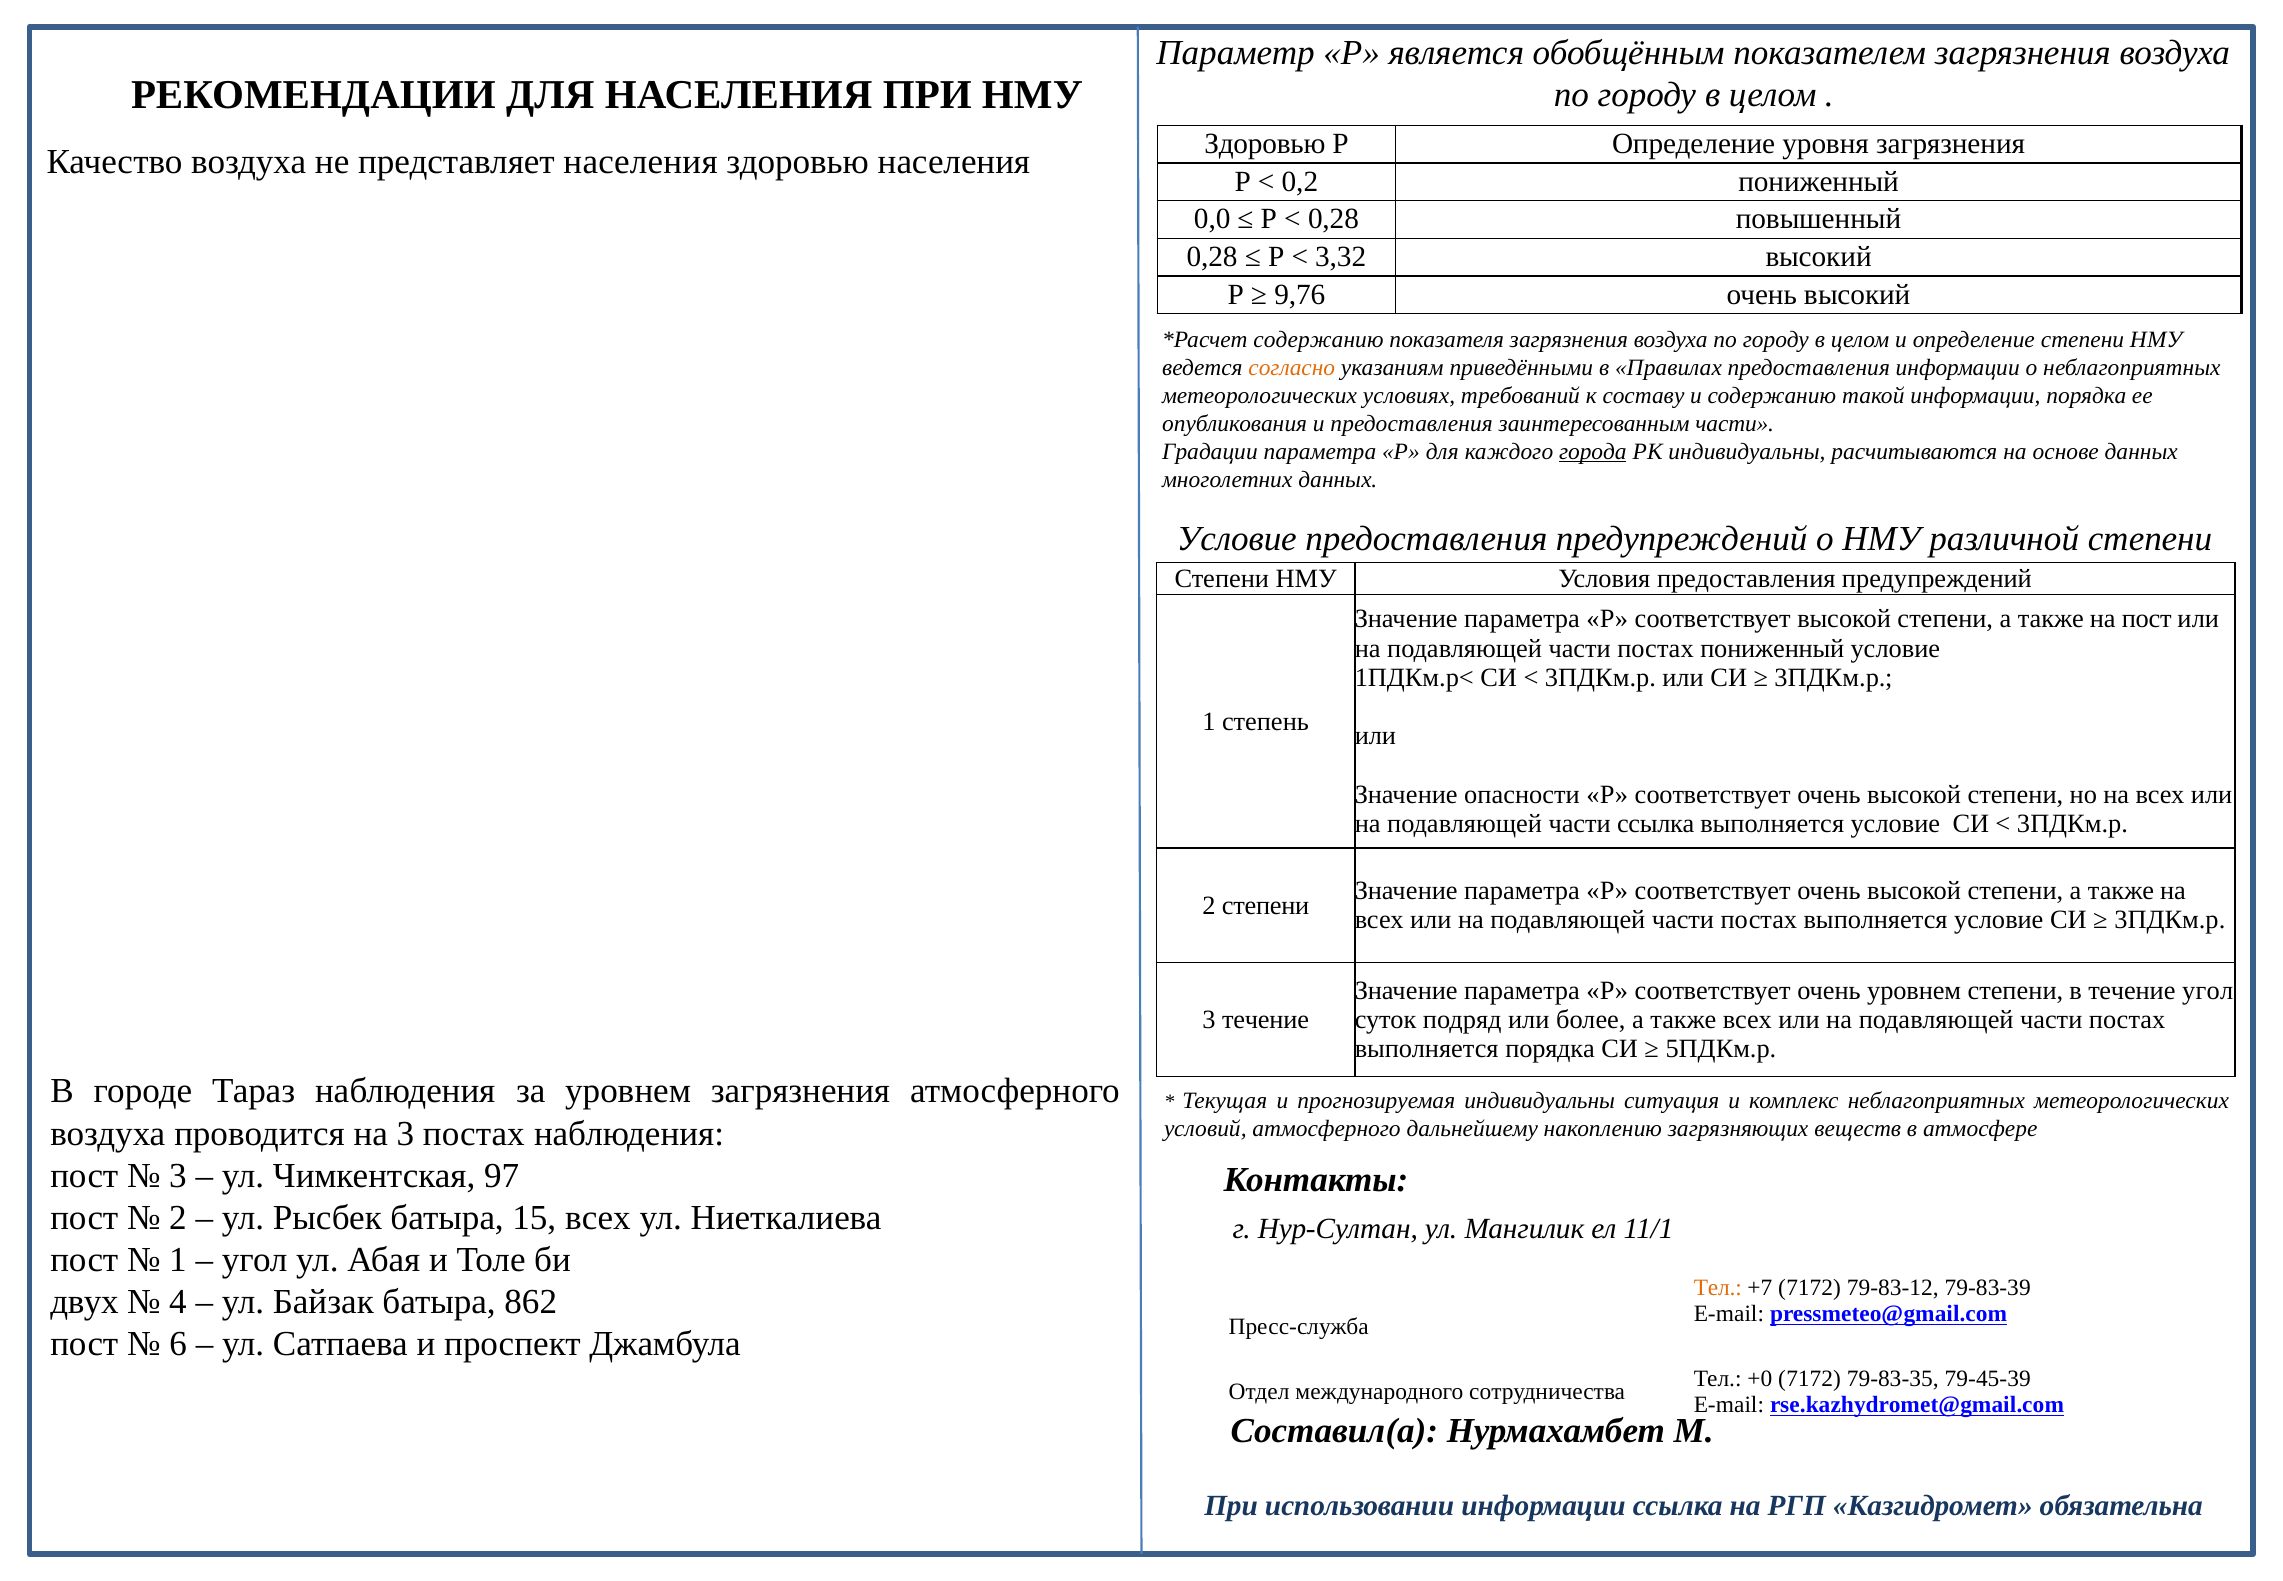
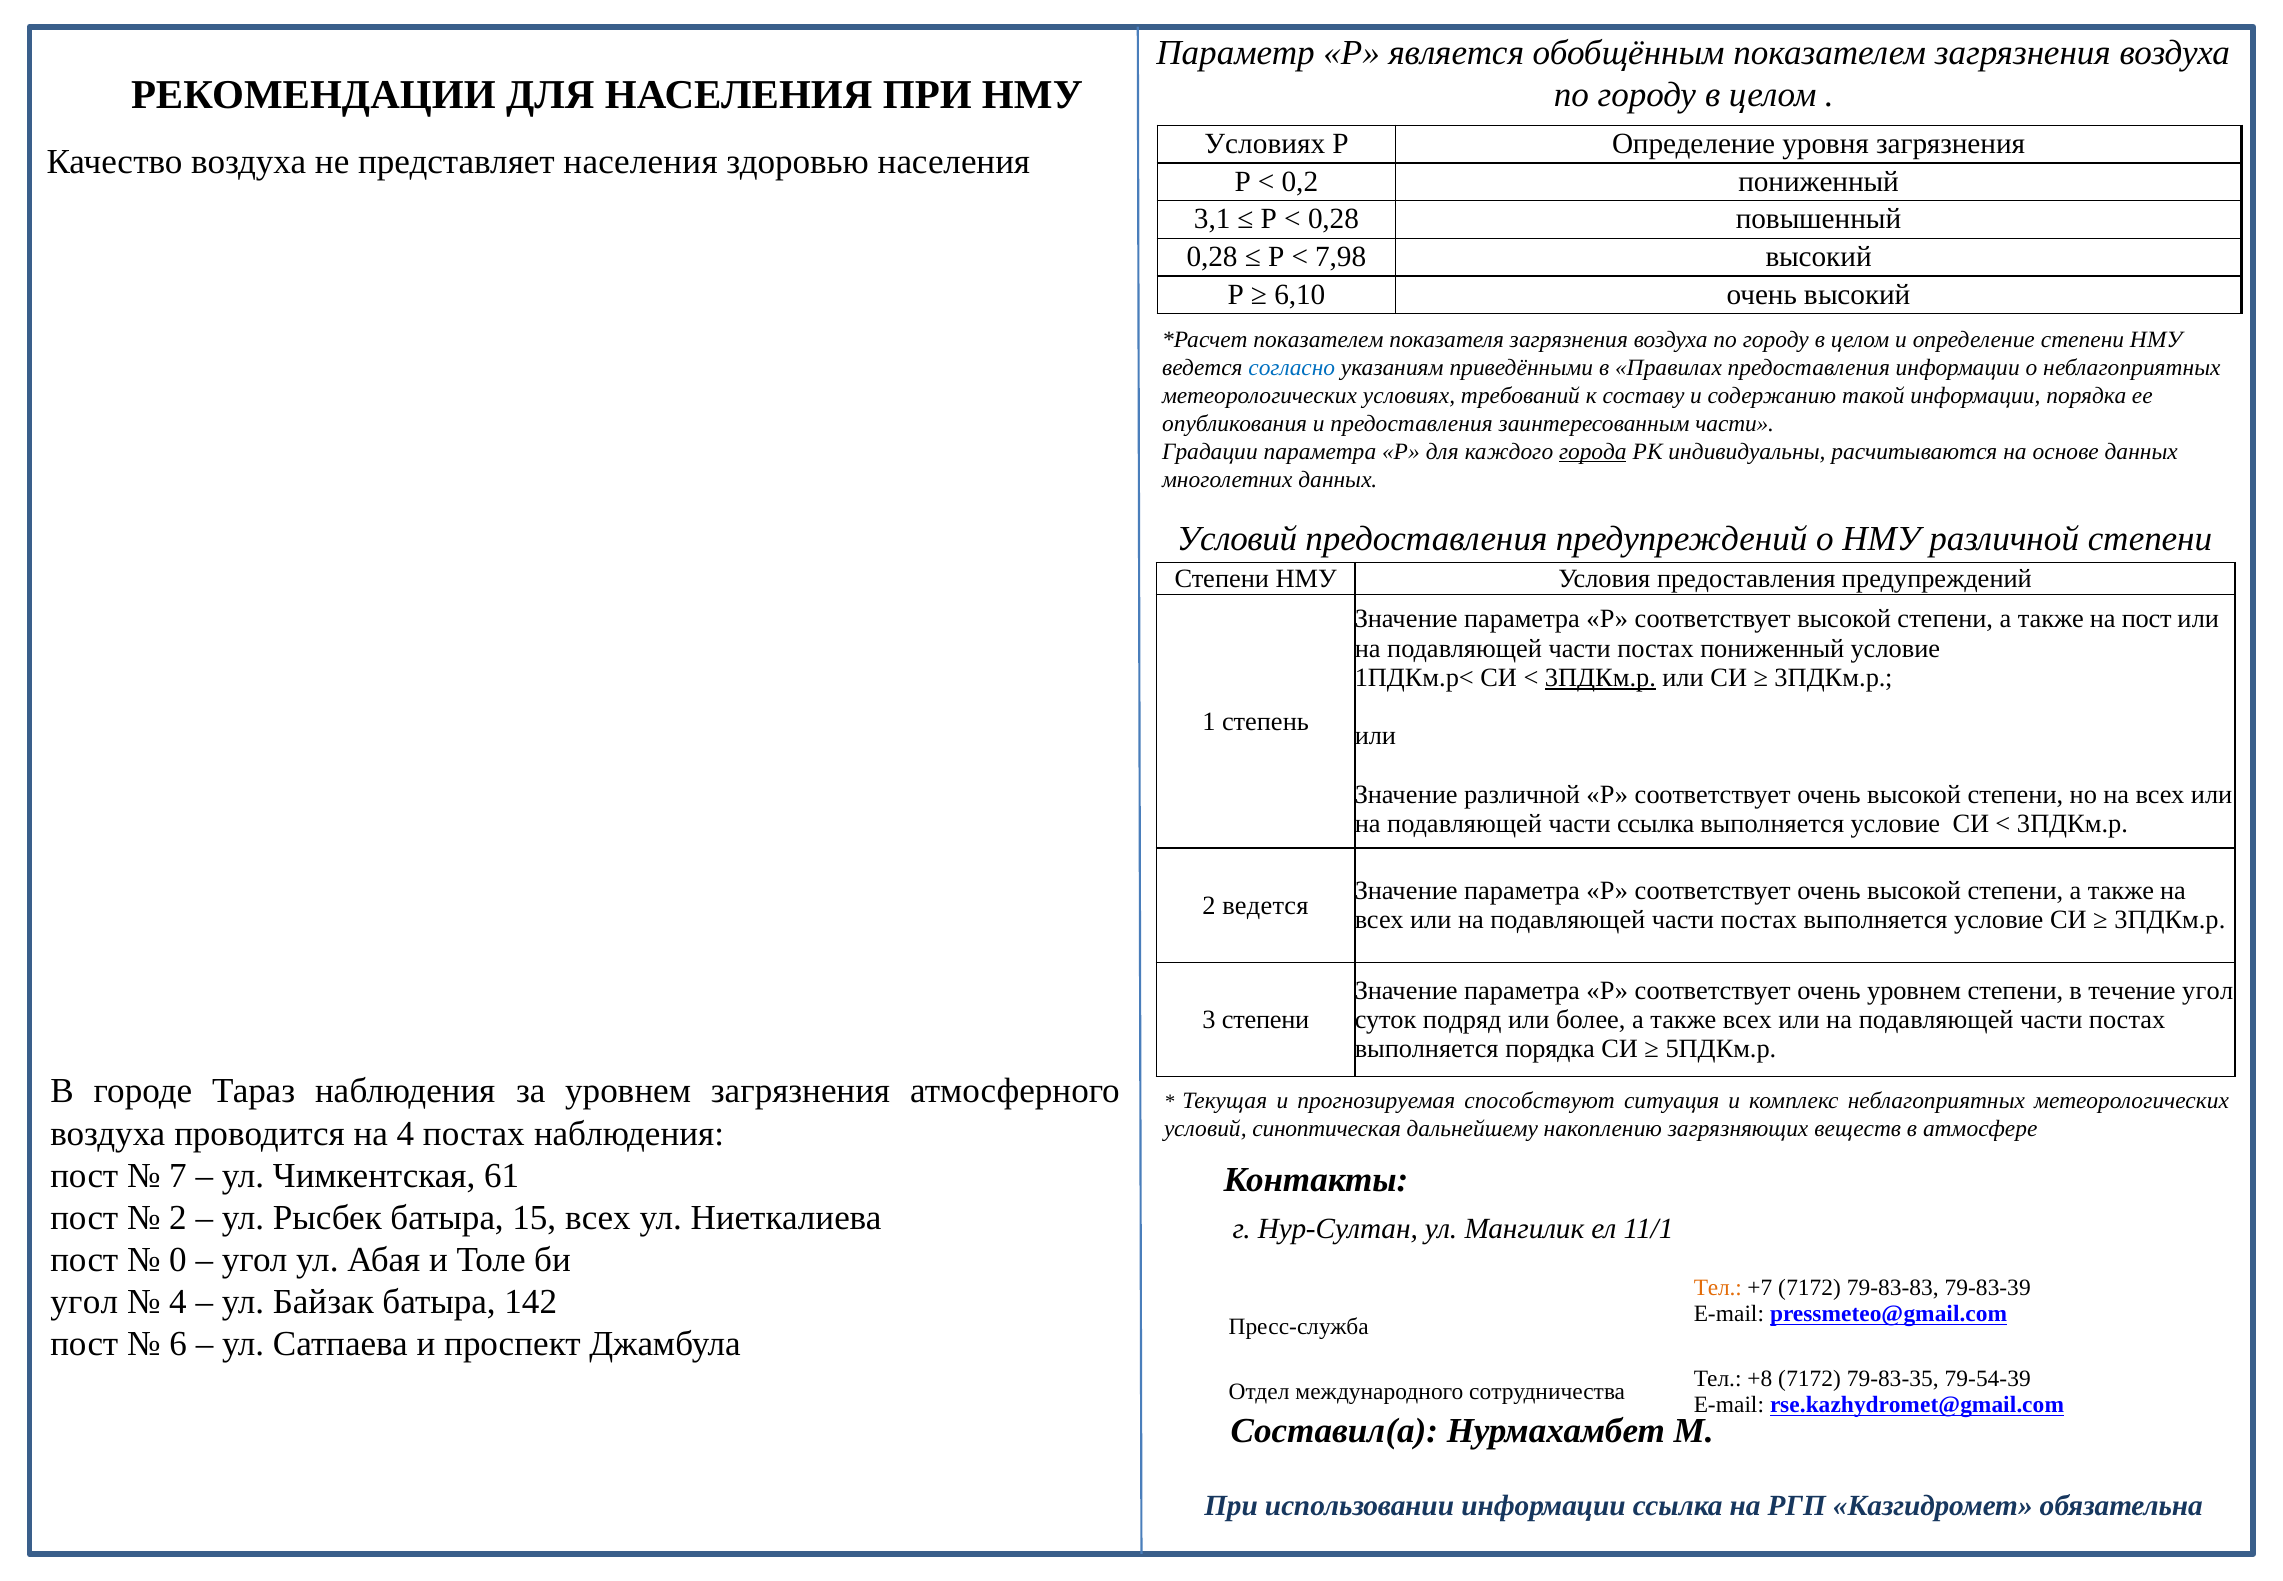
Здоровью: Здоровью -> Условиях (1265, 144)
0,0: 0,0 -> 3,1 (1212, 219)
3,32: 3,32 -> 7,98 (1341, 257)
9,76: 9,76 -> 6,10 (1300, 295)
содержанию: содержанию -> показателем (1318, 339)
согласно colour: orange -> blue (1292, 367)
Условие: Условие -> Условий (1237, 538)
3ПДКм.р underline: none -> present (1600, 677)
Значение опасности: опасности -> различной (1522, 794)
2 степени: степени -> ведется (1265, 905)
3 течение: течение -> степени (1266, 1019)
прогнозируемая индивидуальны: индивидуальны -> способствуют (1540, 1100)
на 3: 3 -> 4 (405, 1133)
условий атмосферного: атмосферного -> синоптическая (1327, 1128)
3: 3 -> 7 (178, 1175)
97: 97 -> 61 (502, 1175)
1: 1 -> 0 (178, 1260)
79-83-12: 79-83-12 -> 79-83-83 (1893, 1288)
двух: двух -> угол (84, 1302)
862: 862 -> 142 (531, 1302)
+0: +0 -> +8 (1760, 1379)
79-45-39: 79-45-39 -> 79-54-39 (1988, 1379)
